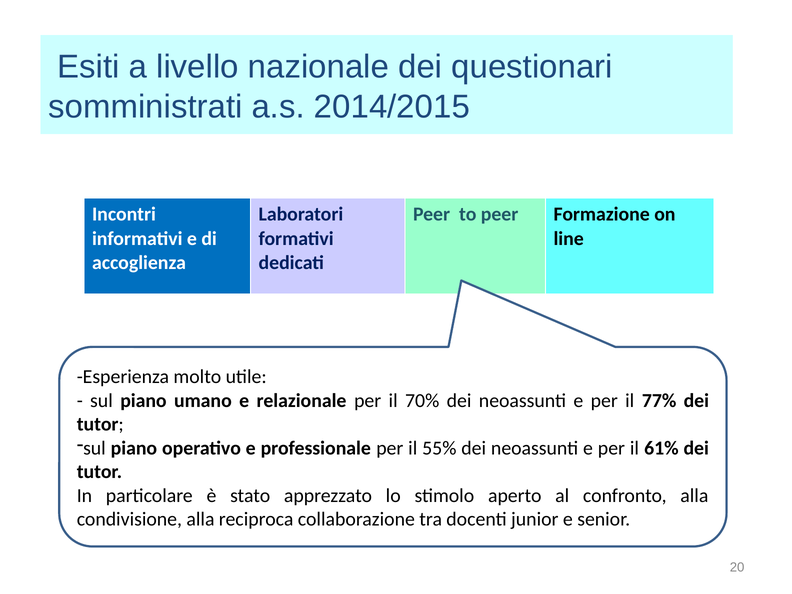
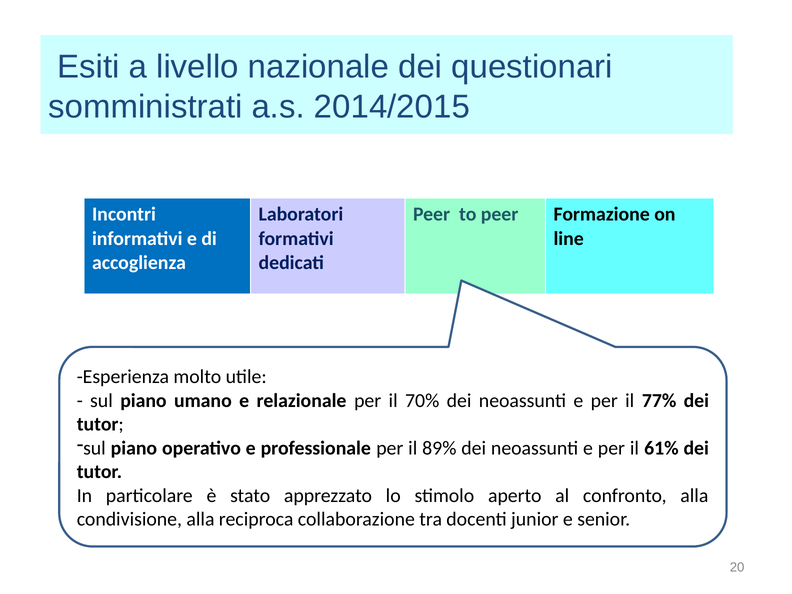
55%: 55% -> 89% (439, 448)
